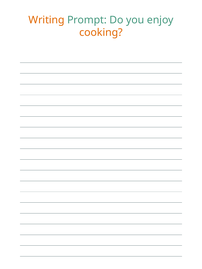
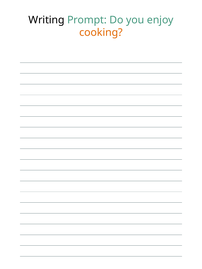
Writing colour: orange -> black (46, 20)
